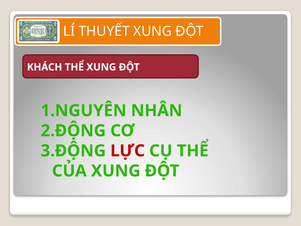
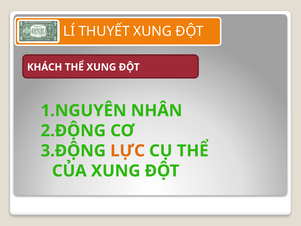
LỰC colour: red -> orange (128, 151)
